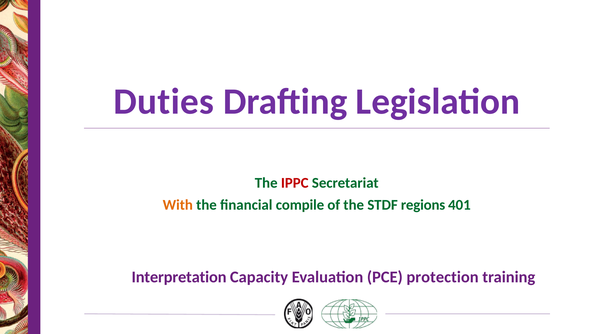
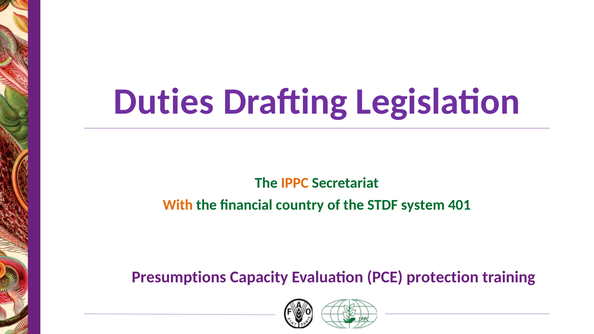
IPPC colour: red -> orange (295, 183)
compile: compile -> country (300, 205)
regions: regions -> system (423, 205)
Interpretation: Interpretation -> Presumptions (179, 277)
